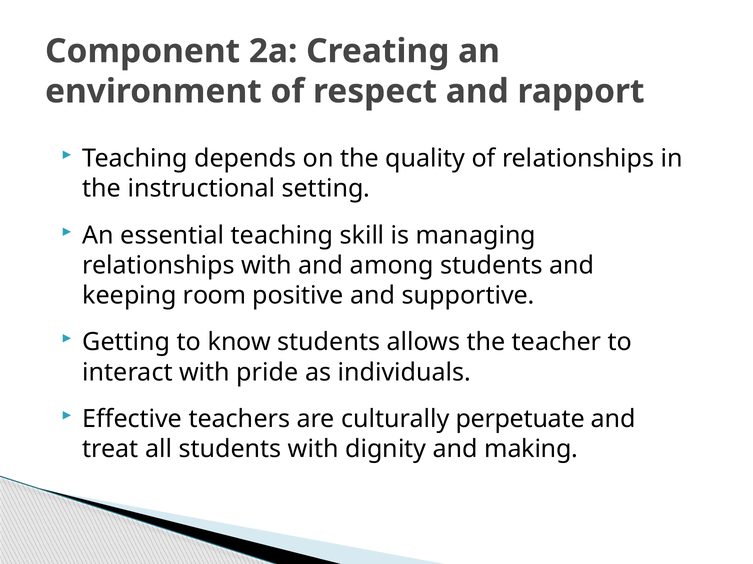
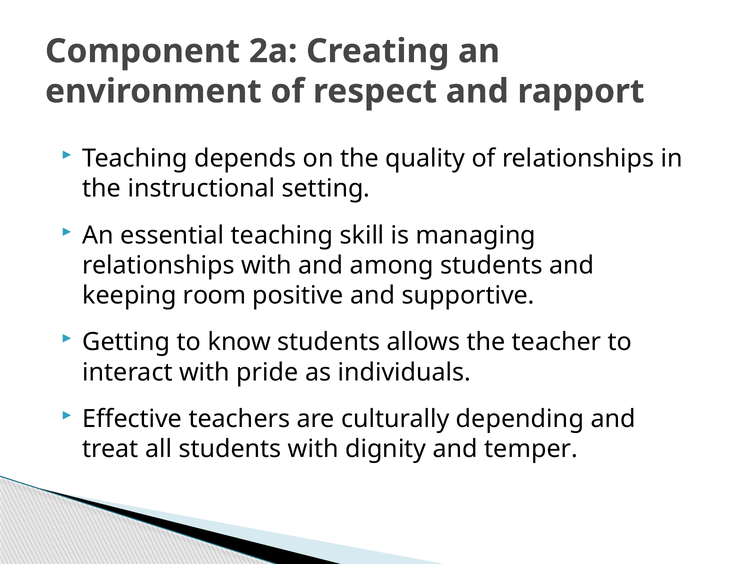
perpetuate: perpetuate -> depending (520, 420)
making: making -> temper (531, 450)
